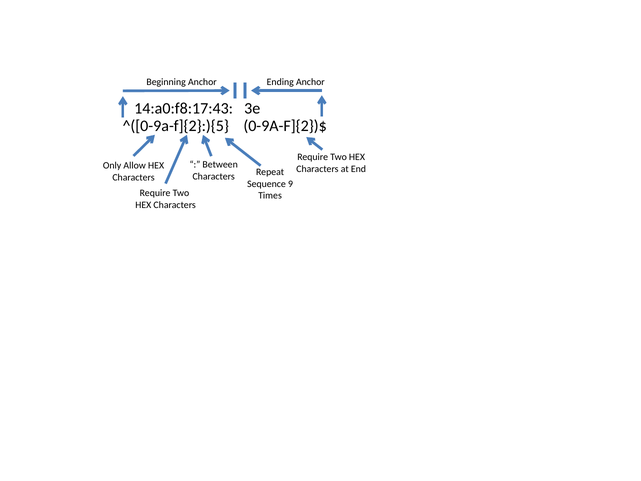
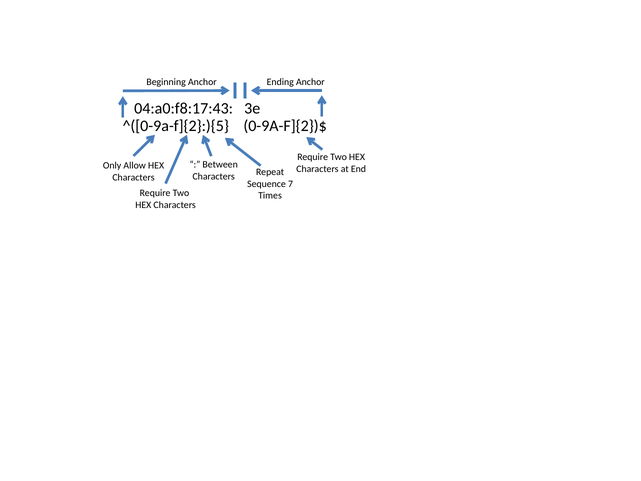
14:a0:f8:17:43: 14:a0:f8:17:43 -> 04:a0:f8:17:43 (184, 108)
9: 9 -> 7 (291, 184)
